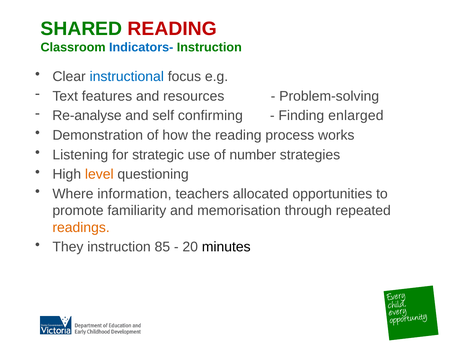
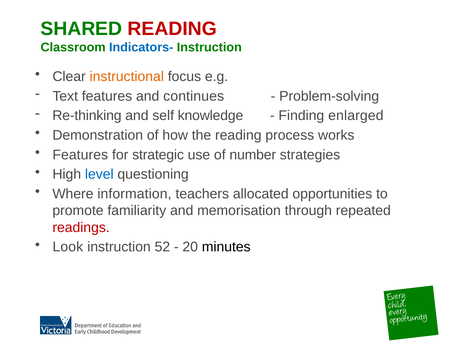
instructional colour: blue -> orange (127, 77)
resources: resources -> continues (194, 96)
Re-analyse: Re-analyse -> Re-thinking (87, 116)
confirming: confirming -> knowledge (210, 116)
Listening: Listening -> Features (80, 155)
level colour: orange -> blue (99, 174)
readings colour: orange -> red (81, 227)
They: They -> Look (68, 247)
85: 85 -> 52 (162, 247)
